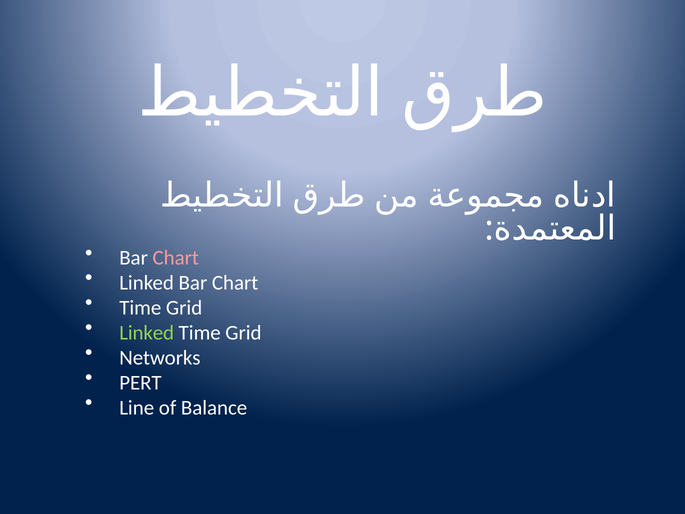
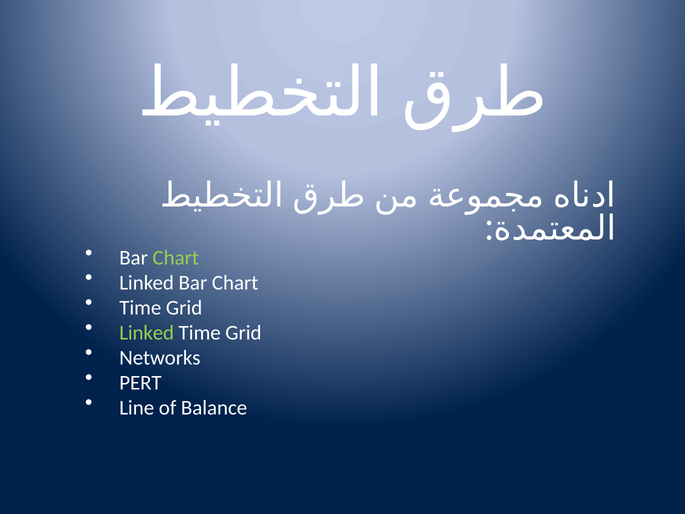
Chart colour: pink -> light green (176, 258)
